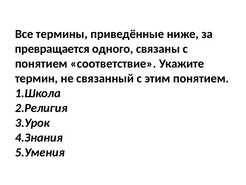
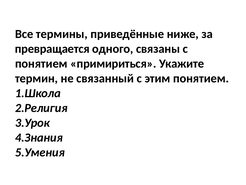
соответствие: соответствие -> примириться (113, 63)
